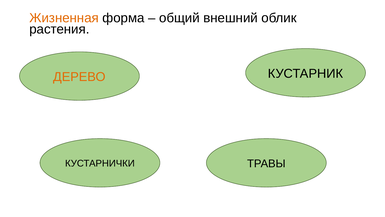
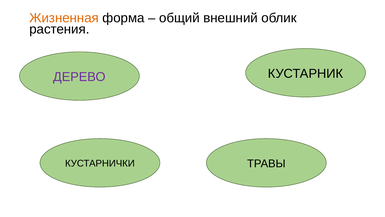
ДЕРЕВО colour: orange -> purple (79, 77)
